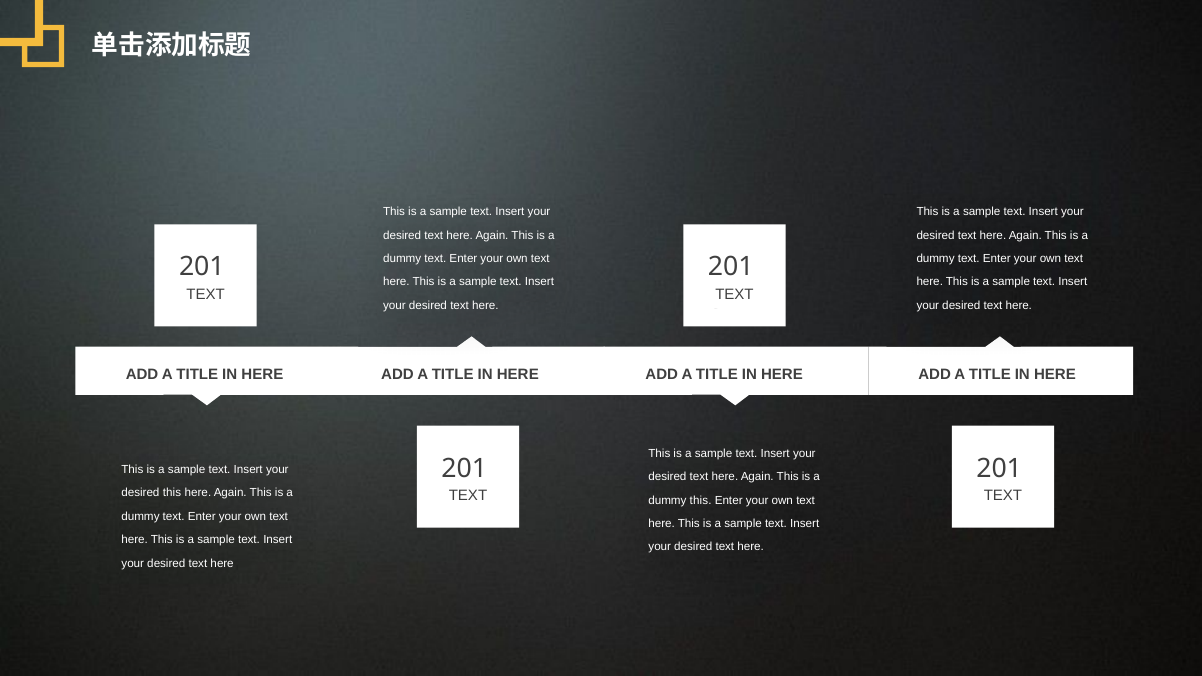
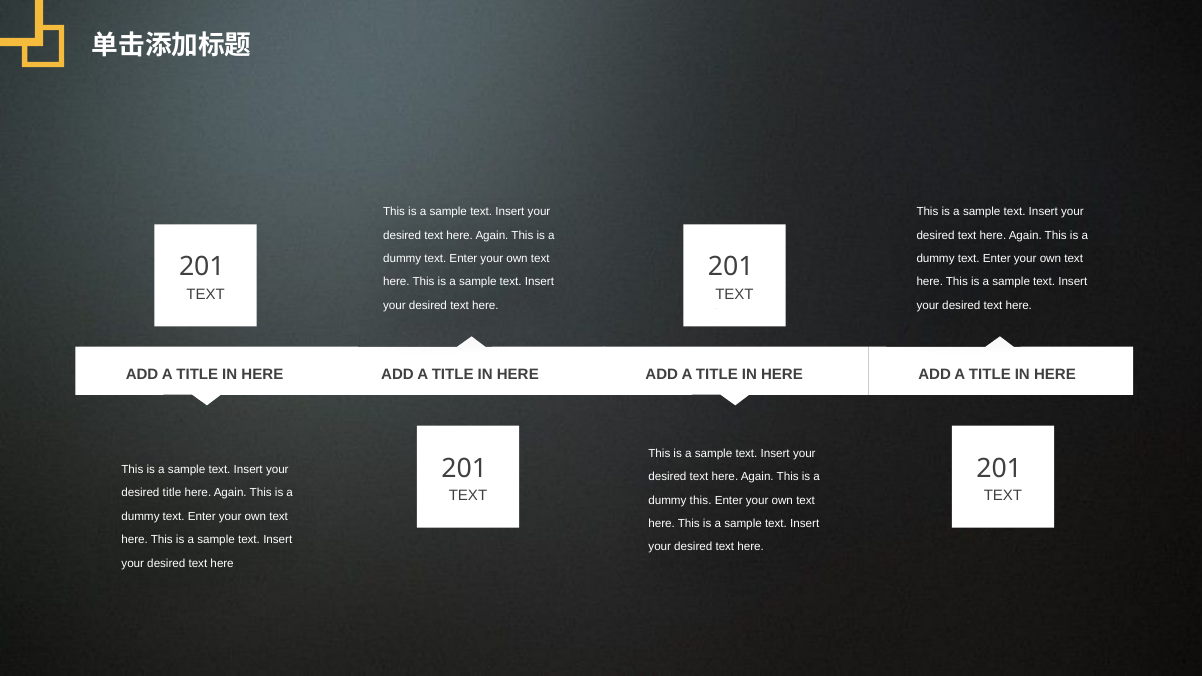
desired this: this -> title (172, 493)
